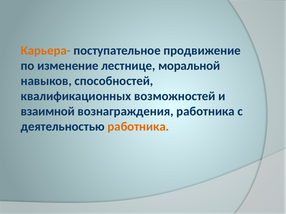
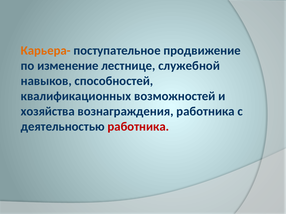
моральной: моральной -> служебной (189, 66)
взаимной: взаимной -> хозяйства (48, 112)
работника colour: orange -> red (138, 127)
